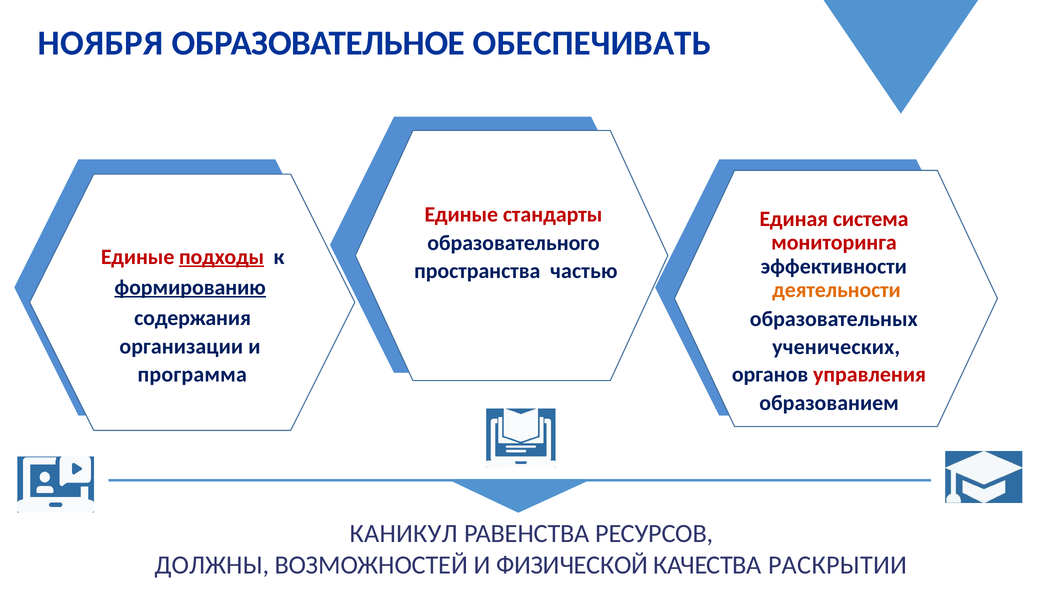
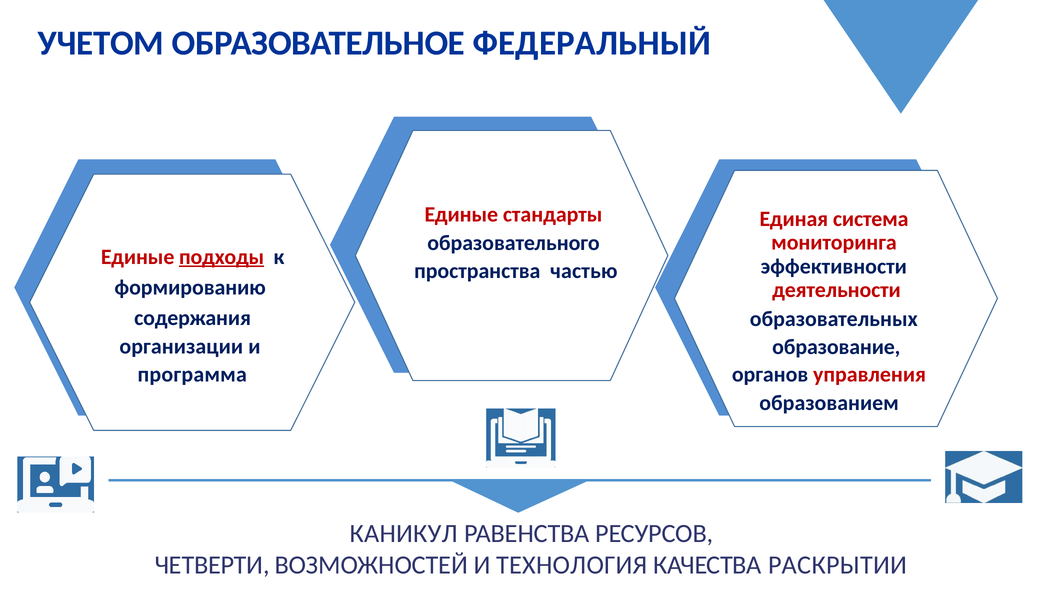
НОЯБРЯ: НОЯБРЯ -> УЧЕТОМ (101, 43)
ОБЕСПЕЧИВАТЬ: ОБЕСПЕЧИВАТЬ -> ФЕДЕРАЛЬНЫЙ (592, 43)
формированию underline: present -> none (190, 288)
деятельности colour: orange -> red (836, 290)
ученических: ученических -> образование (836, 347)
ДОЛЖНЫ: ДОЛЖНЫ -> ЧЕТВЕРТИ (212, 565)
ФИЗИЧЕСКОЙ: ФИЗИЧЕСКОЙ -> ТЕХНОЛОГИЯ (572, 565)
